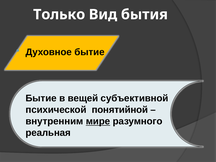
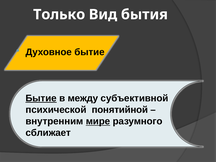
Бытие underline: none -> present (41, 98)
вещей: вещей -> между (83, 98)
реальная: реальная -> сближает (48, 133)
